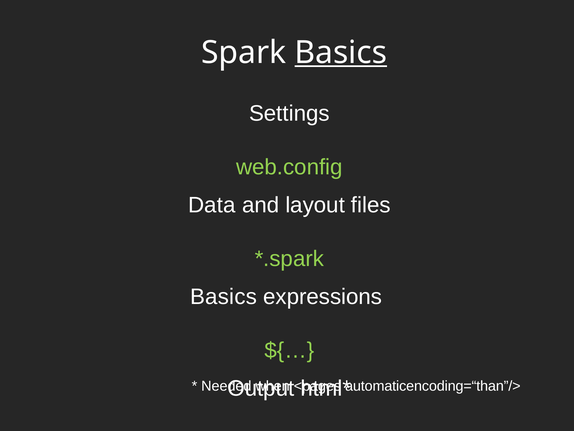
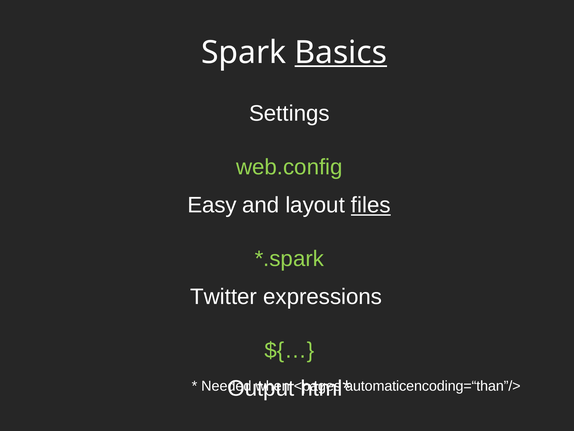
Data: Data -> Easy (212, 205)
files underline: none -> present (371, 205)
Basics: Basics -> Twitter (224, 297)
